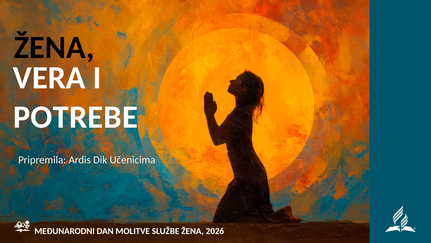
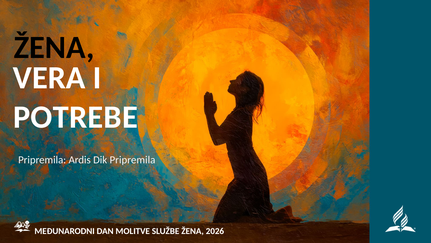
Dik Učenicima: Učenicima -> Pripremila (132, 159)
